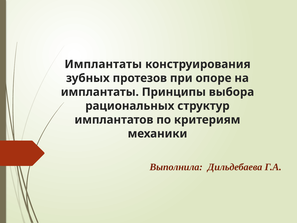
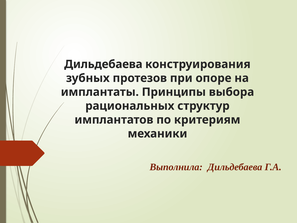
Имплантаты: Имплантаты -> Дильдебаева (103, 64)
